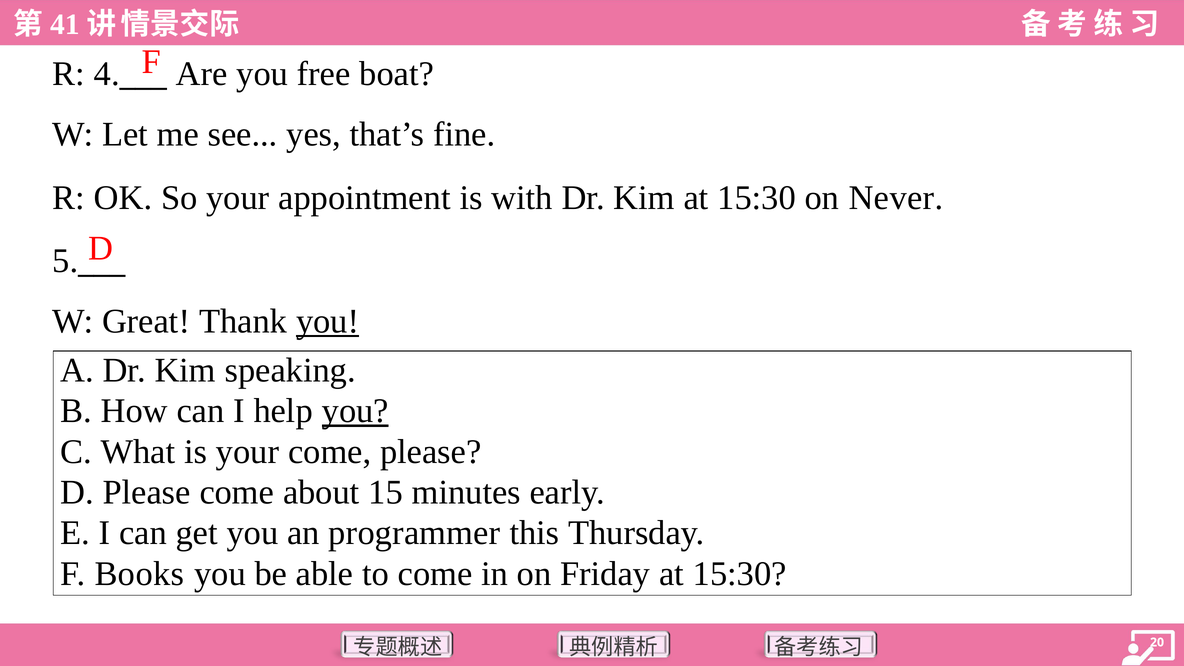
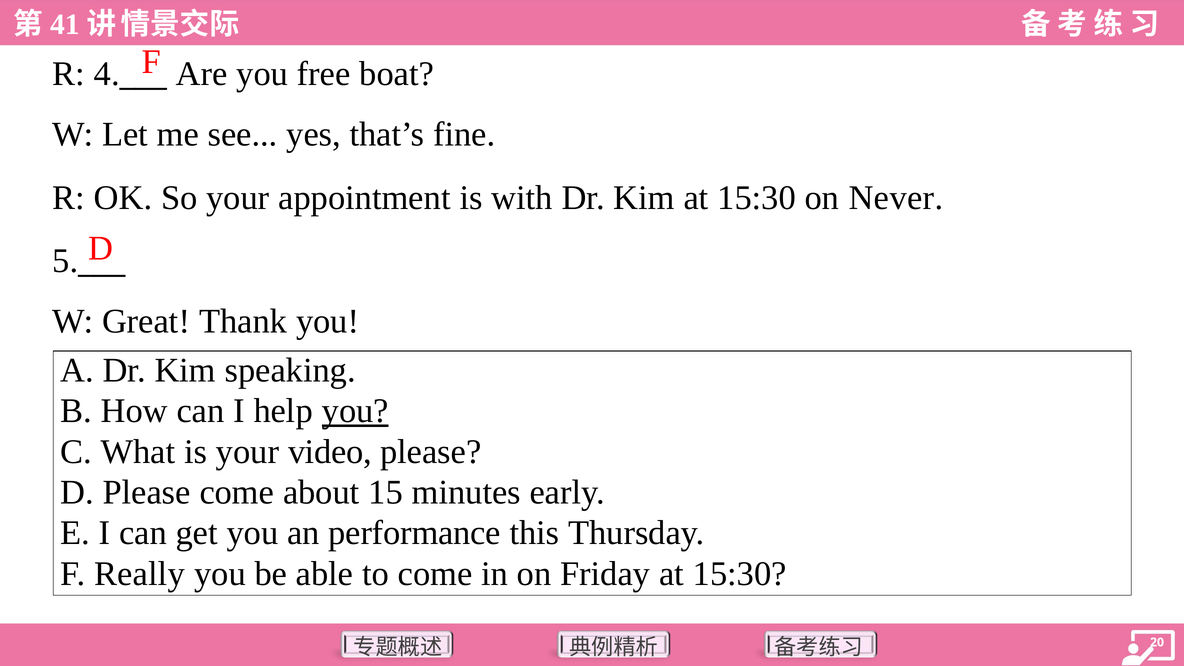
you underline: present -> none (328, 321)
your come: come -> video (330, 452)
programmer: programmer -> performance (415, 533)
Books: Books -> Really (140, 574)
